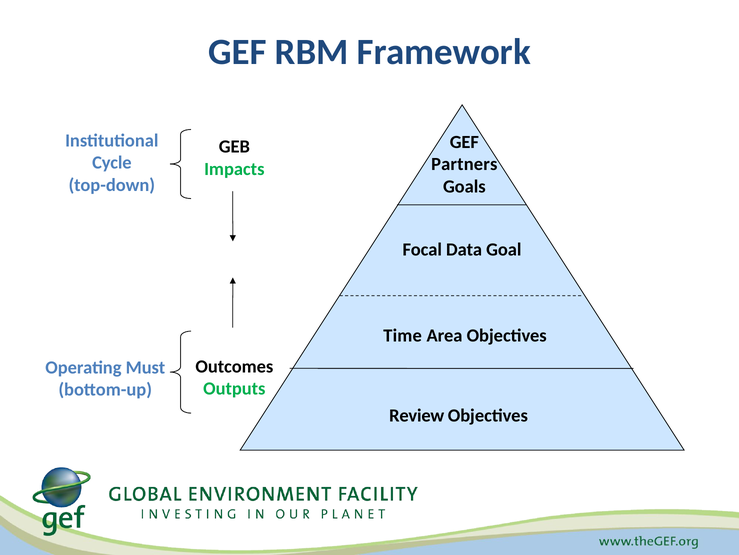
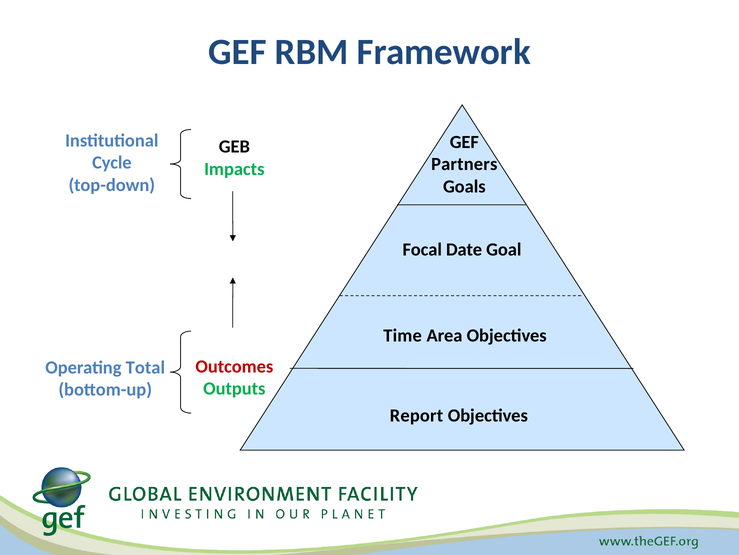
Data: Data -> Date (464, 249)
Outcomes colour: black -> red (234, 366)
Must: Must -> Total (145, 367)
Review: Review -> Report (417, 415)
